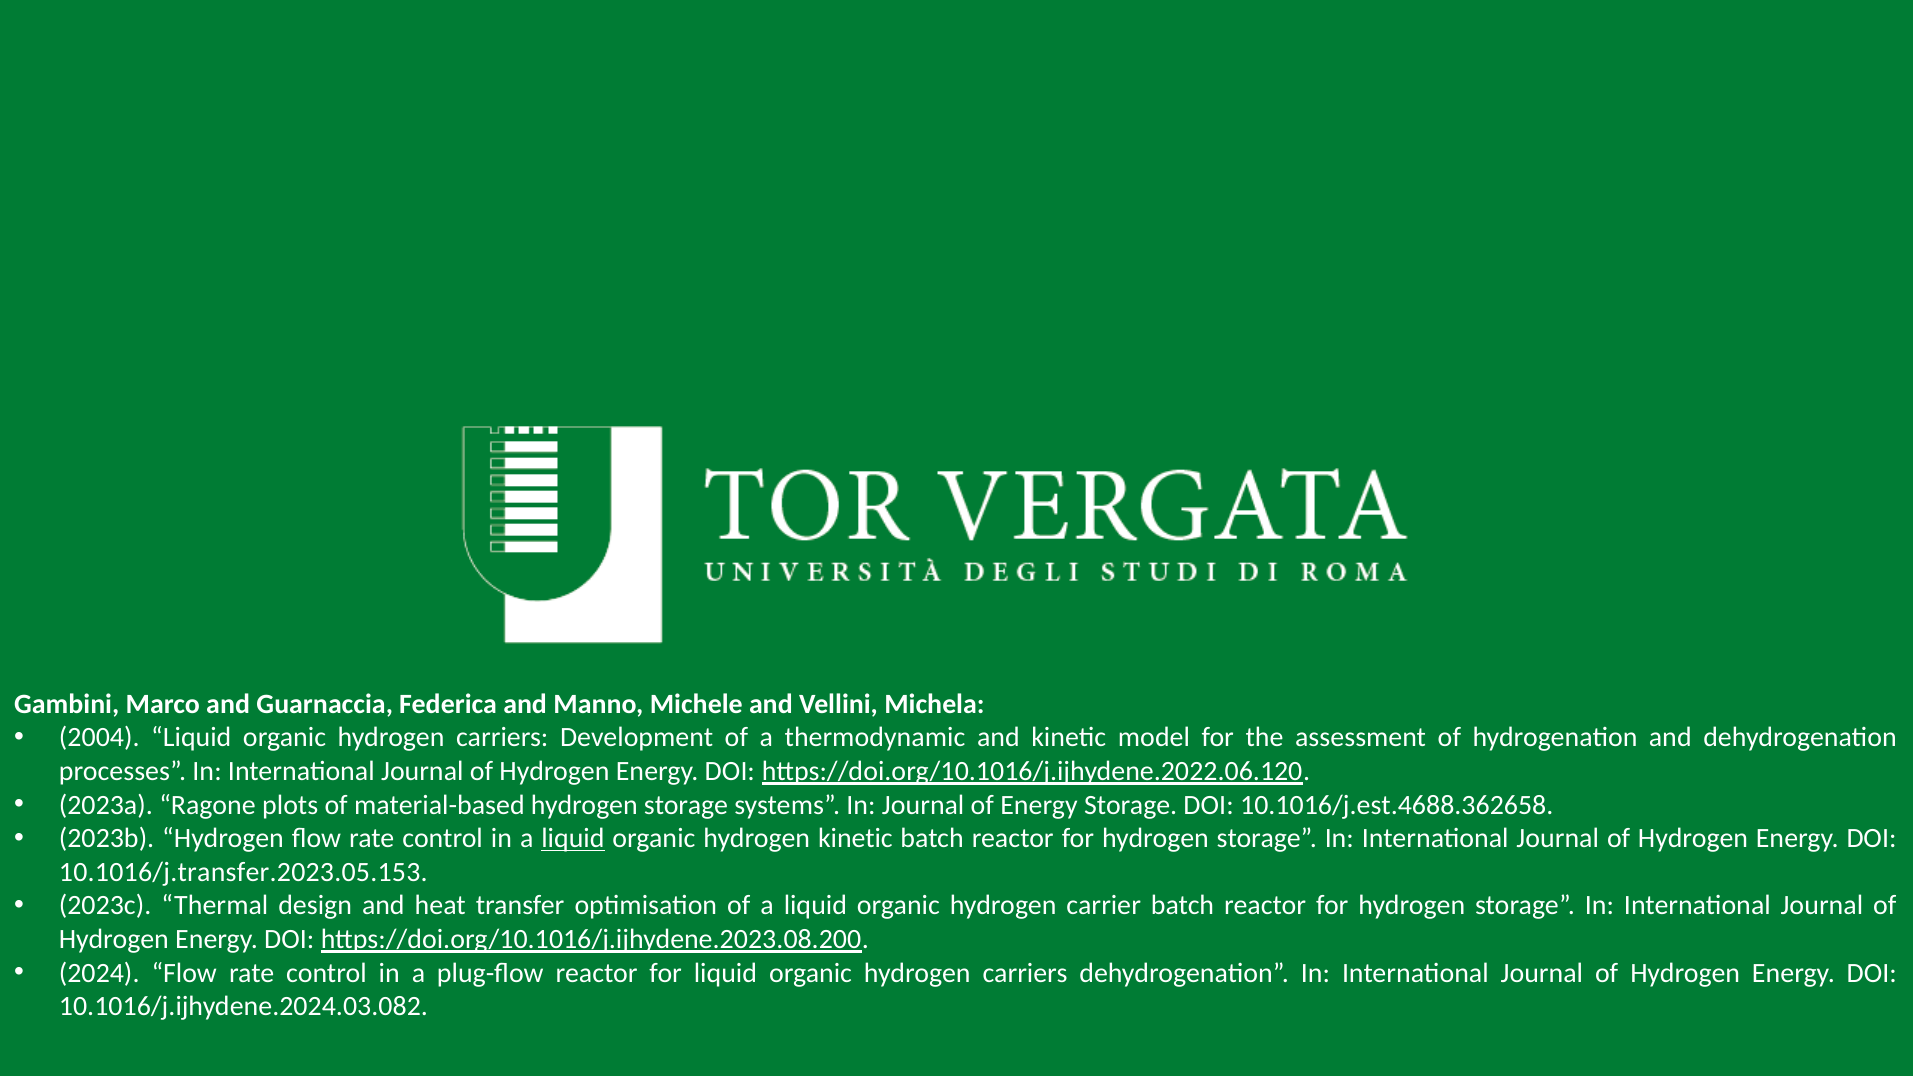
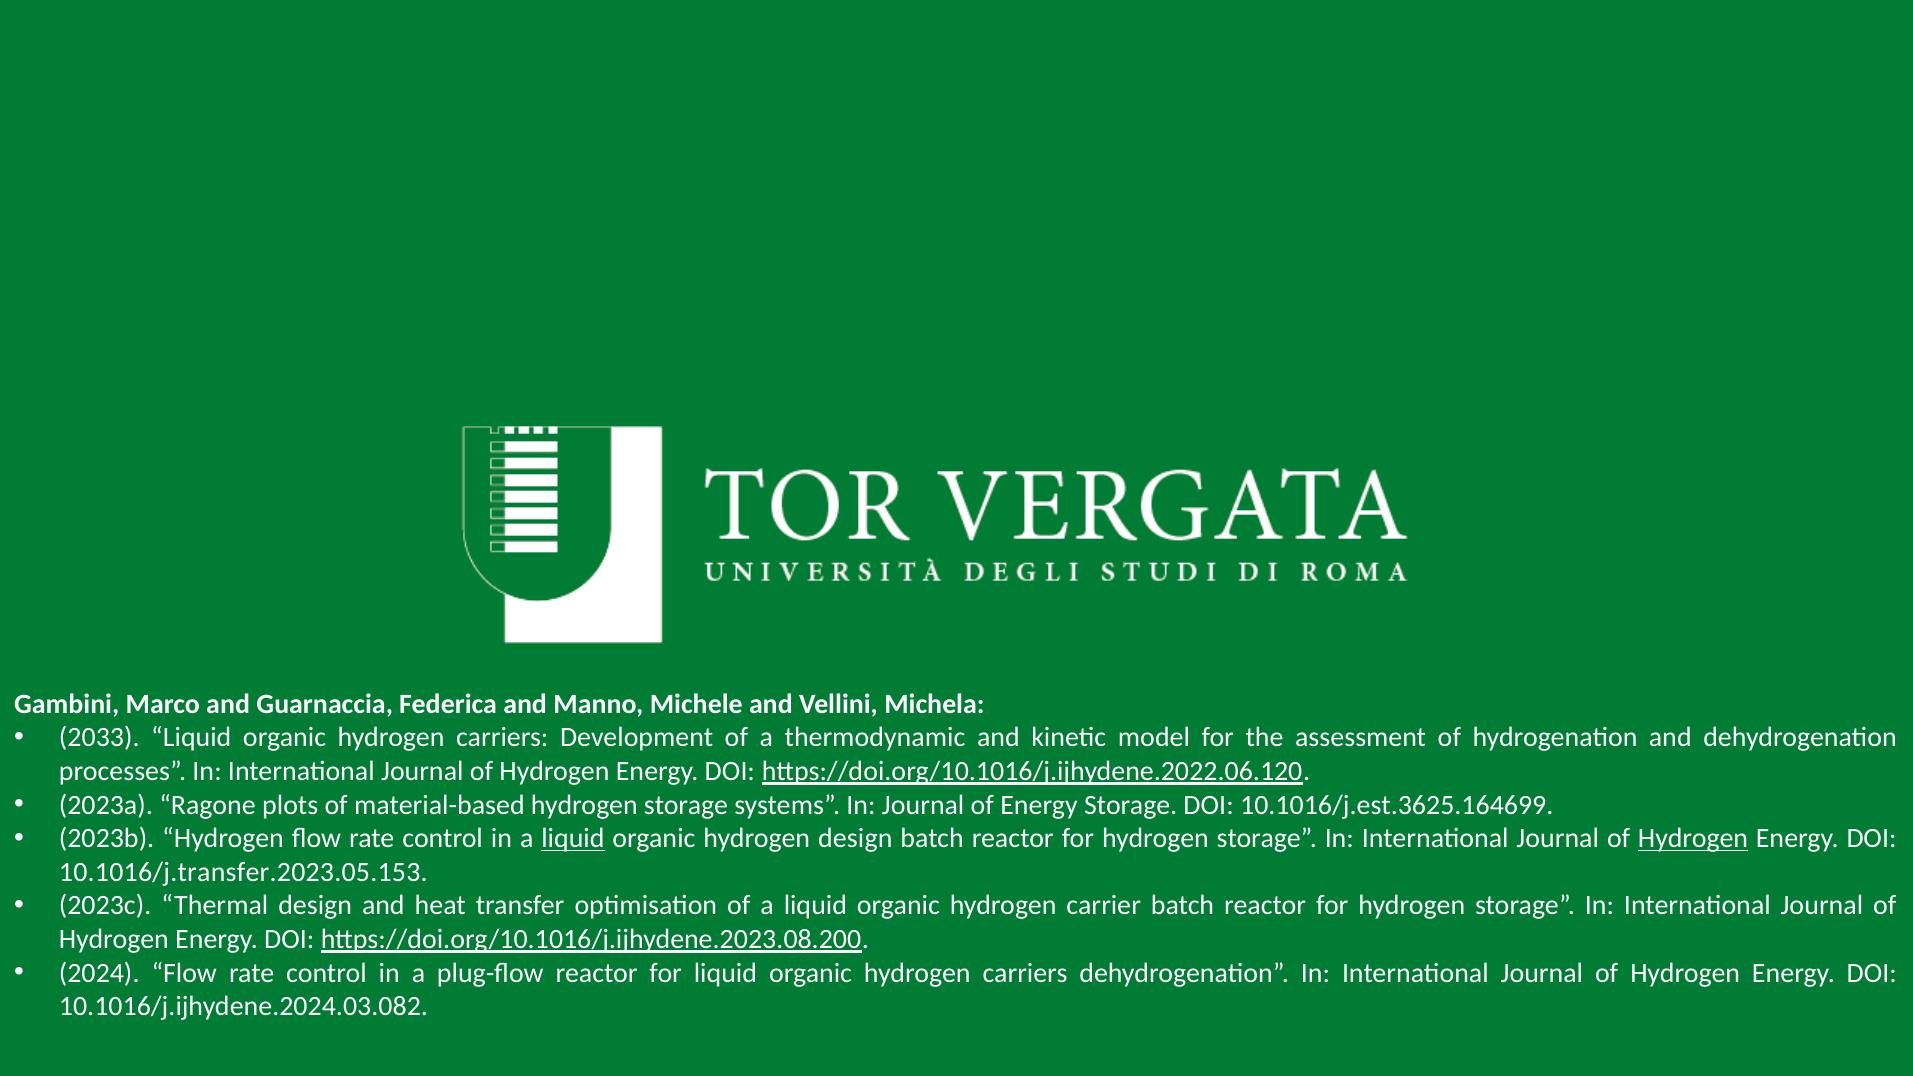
2004: 2004 -> 2033 (99, 738)
10.1016/j.est.4688.362658: 10.1016/j.est.4688.362658 -> 10.1016/j.est.3625.164699 (1397, 805)
hydrogen kinetic: kinetic -> design (855, 839)
Hydrogen underline: none -> present (1693, 839)
